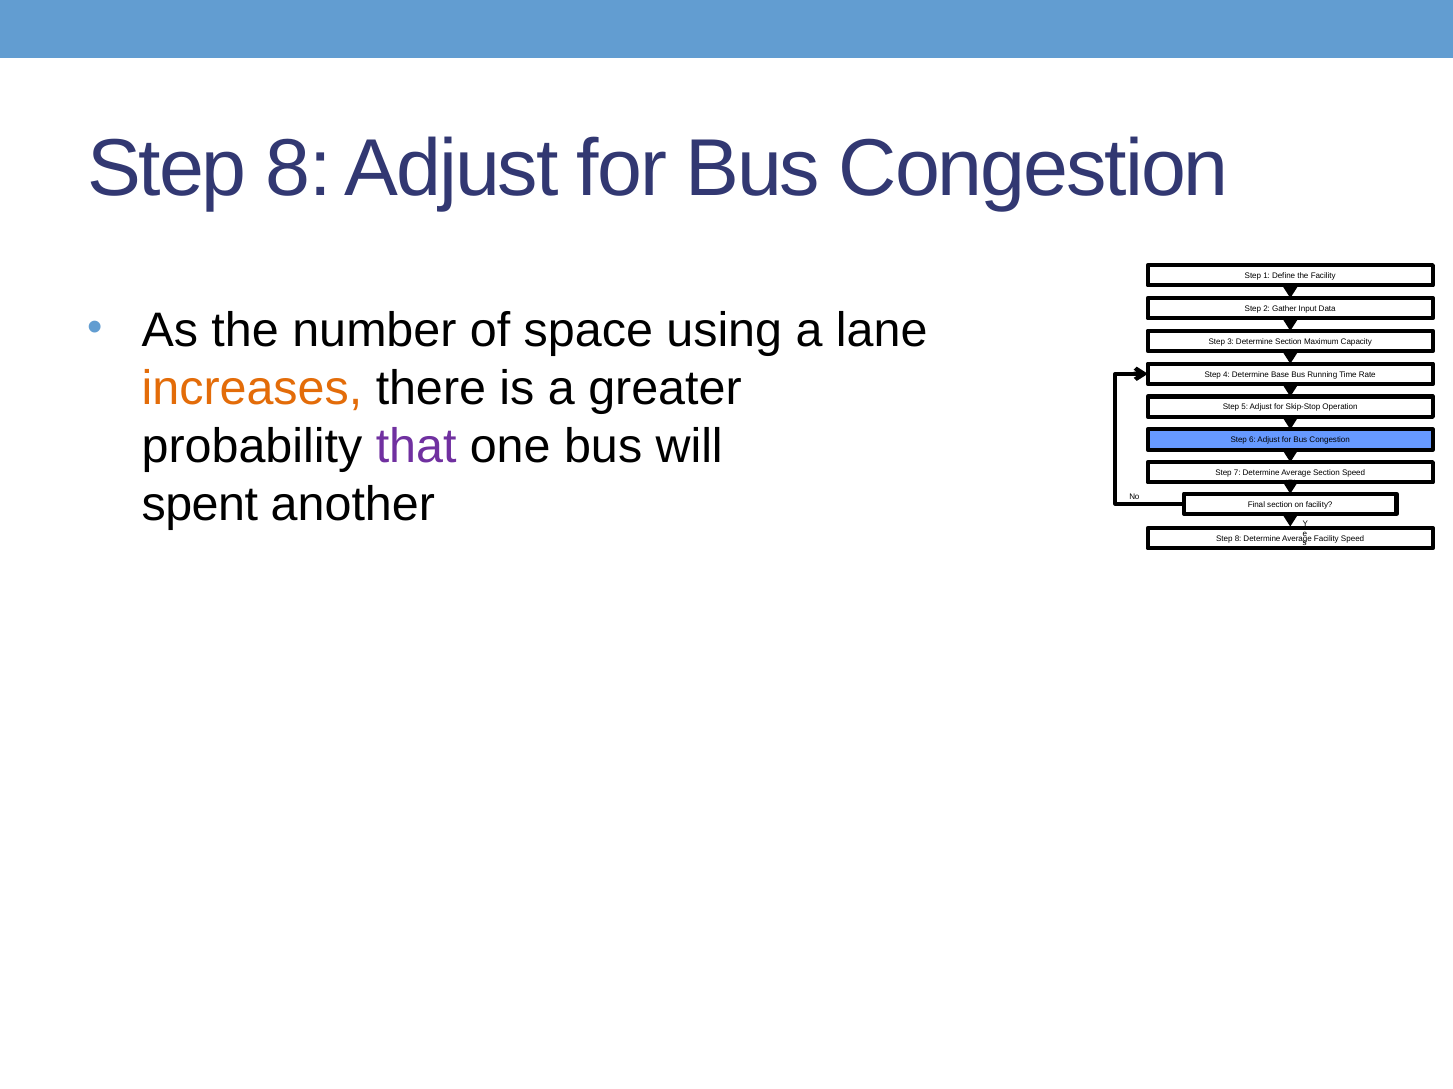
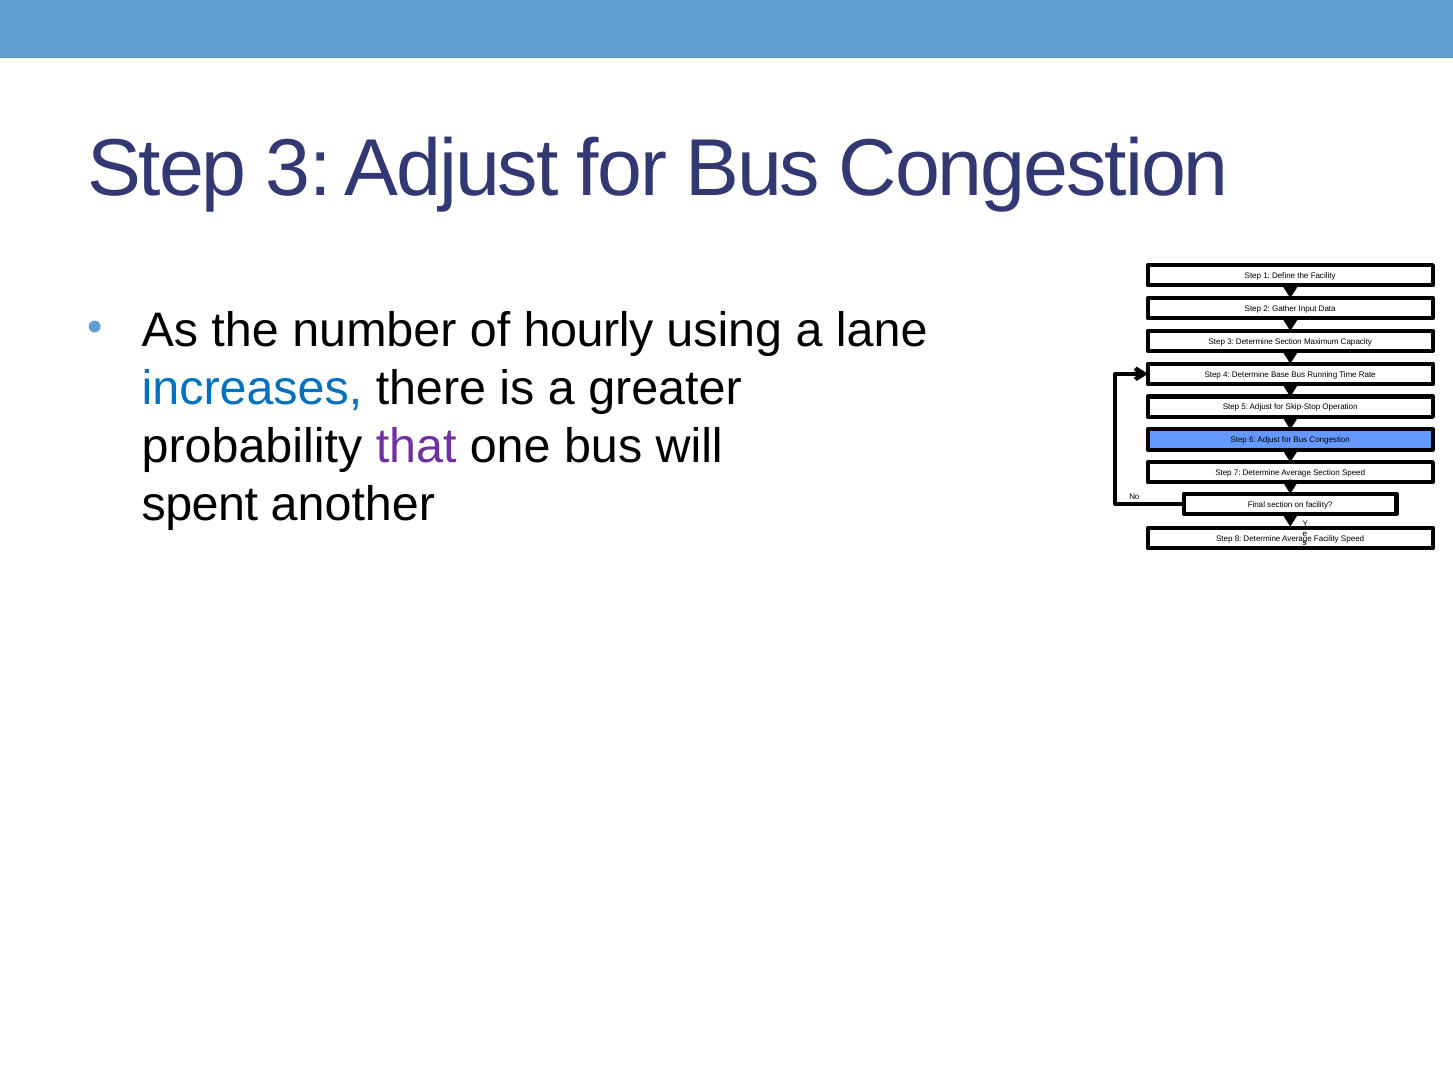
8: 8 -> 3 (298, 169)
space: space -> hourly (589, 330)
increases colour: orange -> blue (252, 388)
